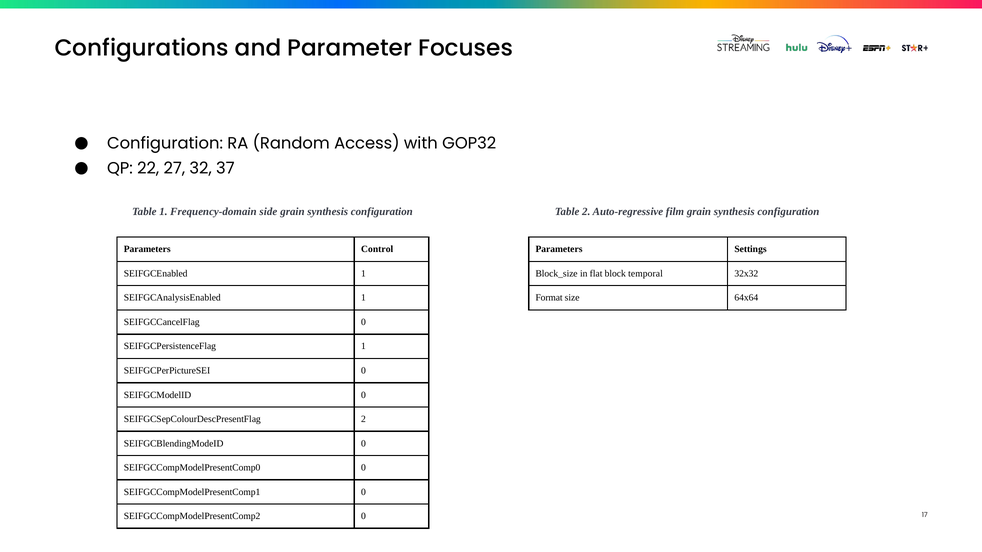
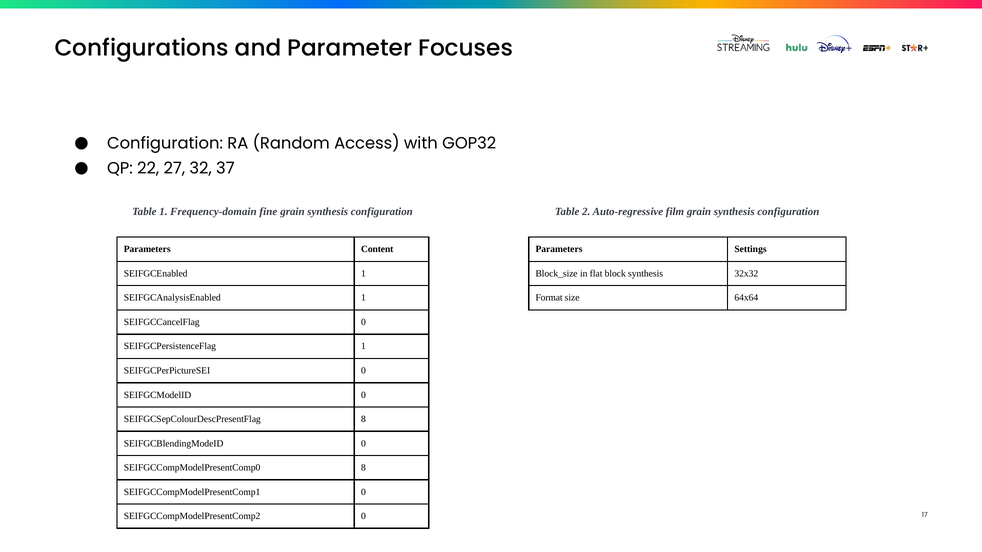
side: side -> fine (268, 212)
Control: Control -> Content (377, 249)
block temporal: temporal -> synthesis (646, 274)
SEIFGCSepColourDescPresentFlag 2: 2 -> 8 (363, 419)
SEIFGCCompModelPresentComp0 0: 0 -> 8 (363, 468)
